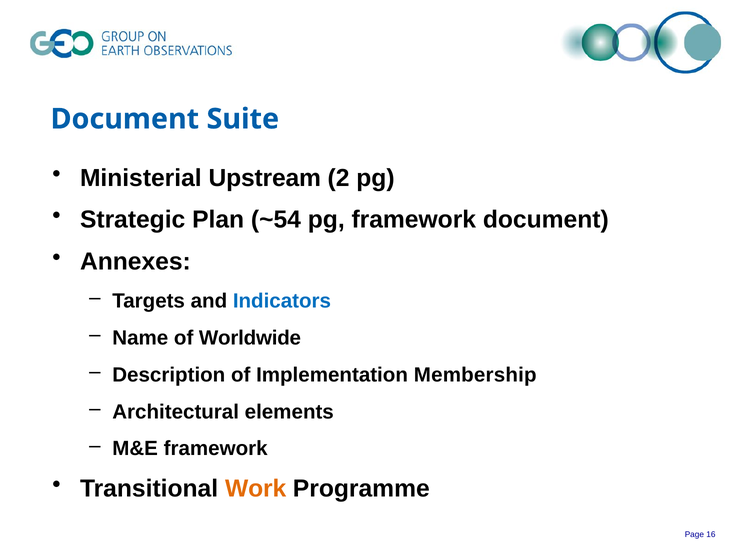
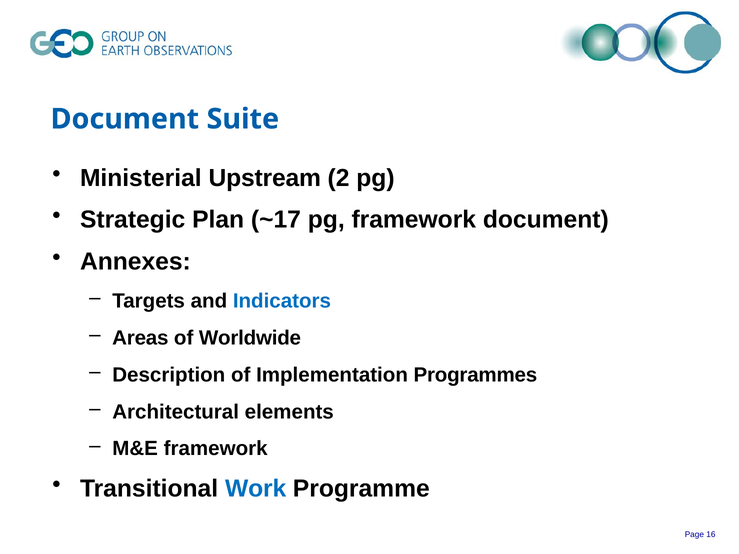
~54: ~54 -> ~17 (276, 220)
Name: Name -> Areas (140, 338)
Membership: Membership -> Programmes (475, 375)
Work colour: orange -> blue (256, 489)
